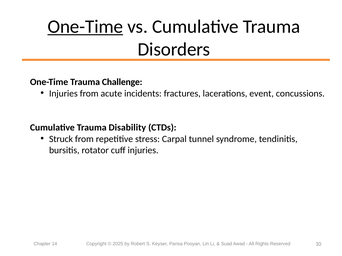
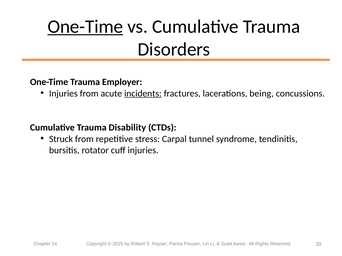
Challenge: Challenge -> Employer (122, 82)
incidents underline: none -> present (143, 94)
event: event -> being (262, 94)
